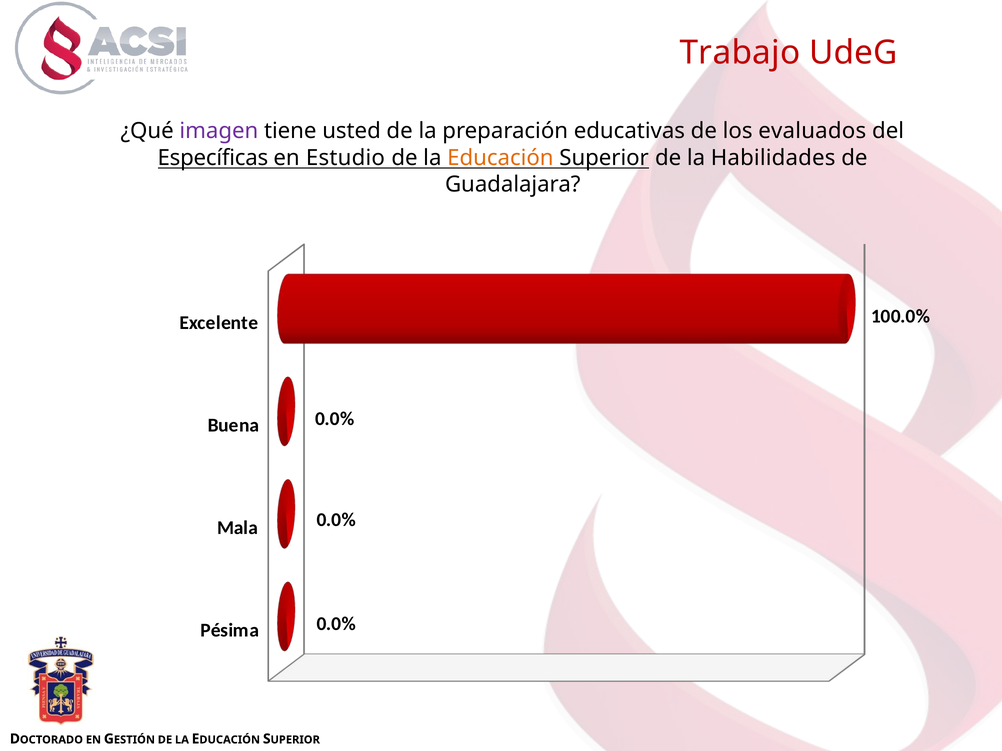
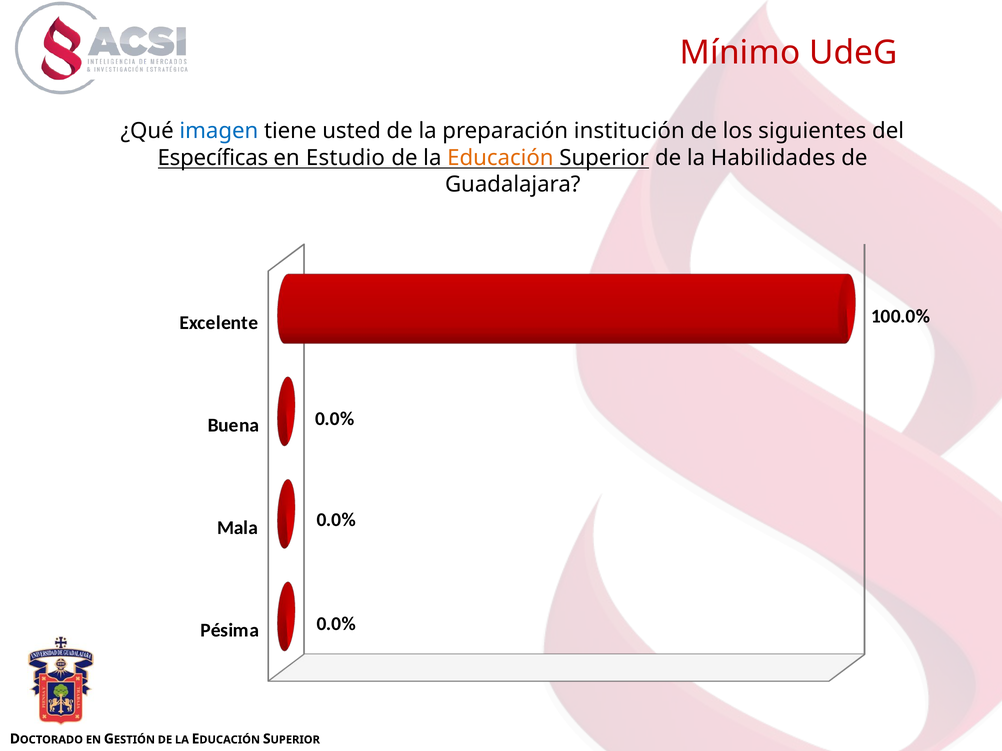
Trabajo: Trabajo -> Mínimo (740, 53)
imagen colour: purple -> blue (219, 131)
educativas: educativas -> institución (629, 131)
evaluados: evaluados -> siguientes (812, 131)
